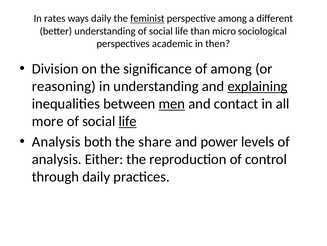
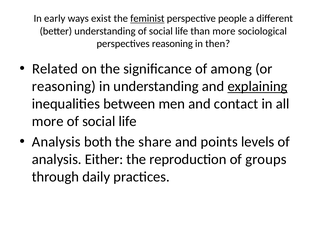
rates: rates -> early (55, 18)
ways daily: daily -> exist (101, 18)
perspective among: among -> people (232, 18)
than micro: micro -> more (224, 31)
perspectives academic: academic -> reasoning (172, 44)
Division: Division -> Related (55, 69)
men underline: present -> none (172, 103)
life underline: present -> none (128, 121)
power: power -> points (219, 141)
control: control -> groups (266, 159)
